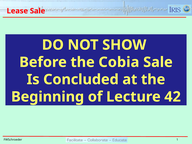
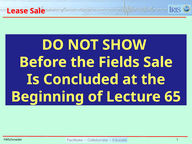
Cobia: Cobia -> Fields (119, 62)
42: 42 -> 65 (173, 97)
